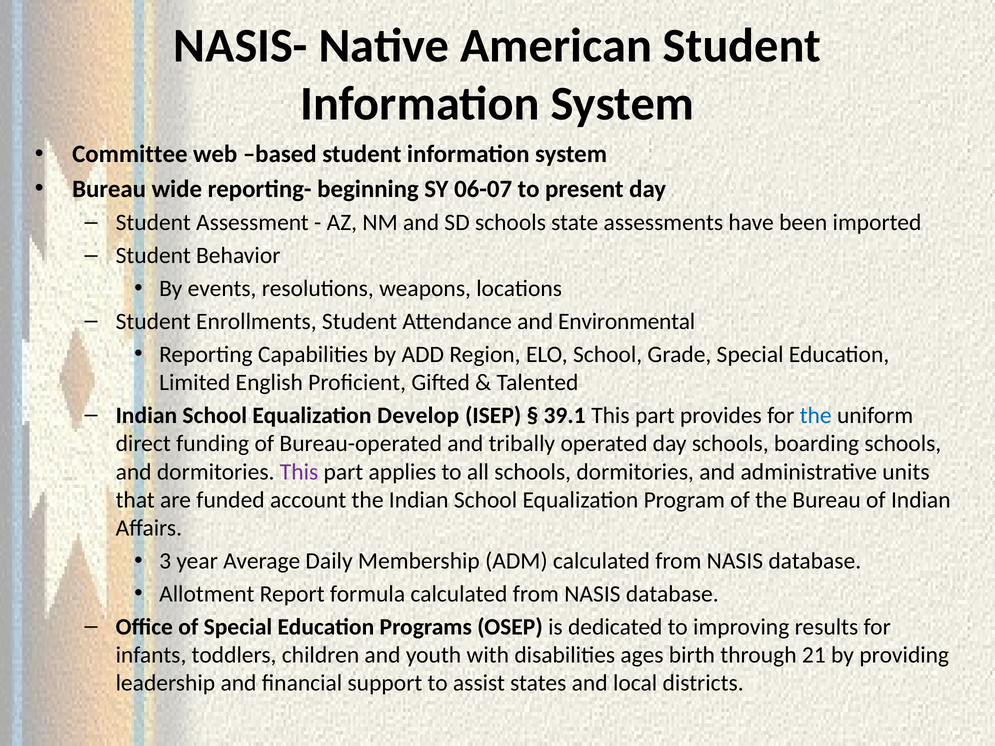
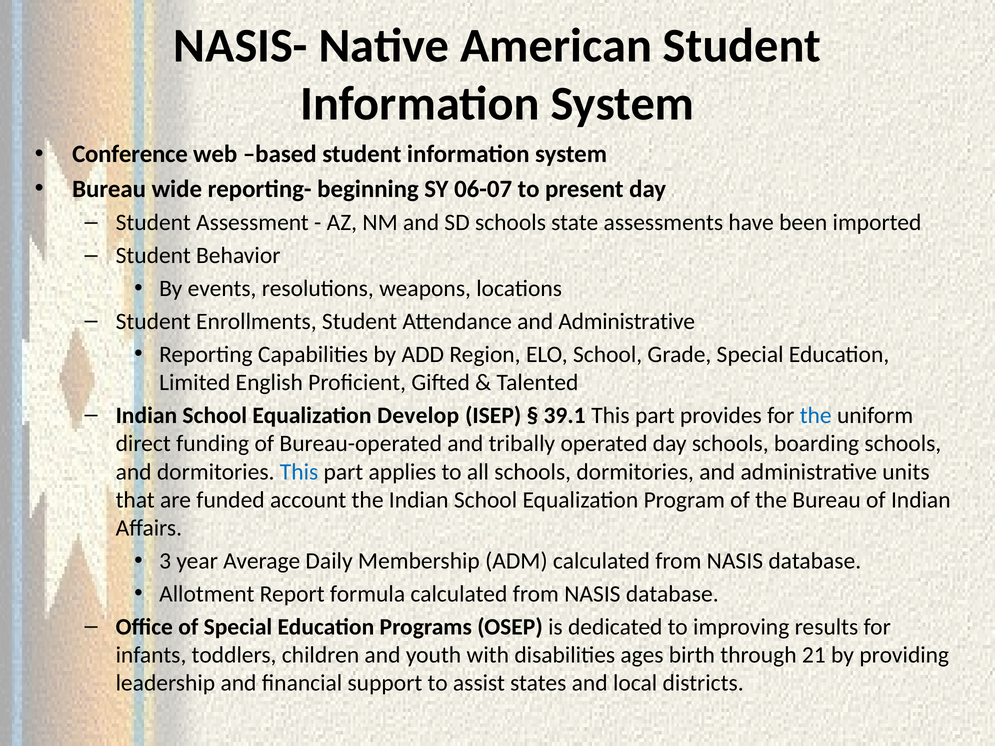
Committee: Committee -> Conference (130, 154)
Attendance and Environmental: Environmental -> Administrative (627, 321)
This colour: purple -> blue (299, 472)
